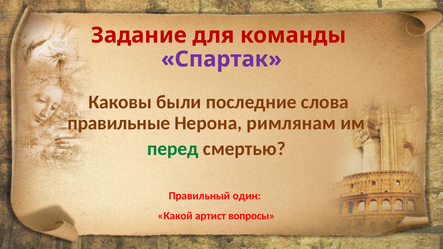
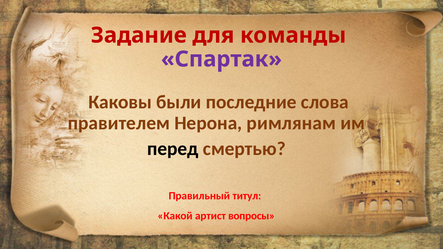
правильные: правильные -> правителем (119, 123)
перед colour: green -> black (173, 149)
один: один -> титул (247, 196)
